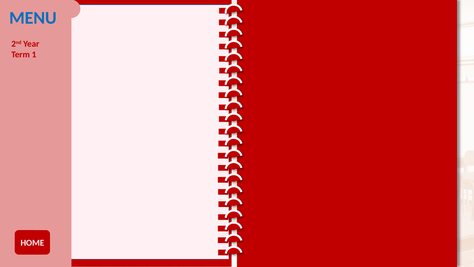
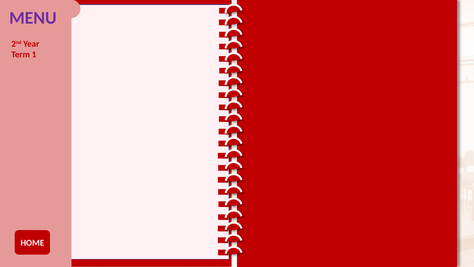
MENU colour: blue -> purple (33, 18)
